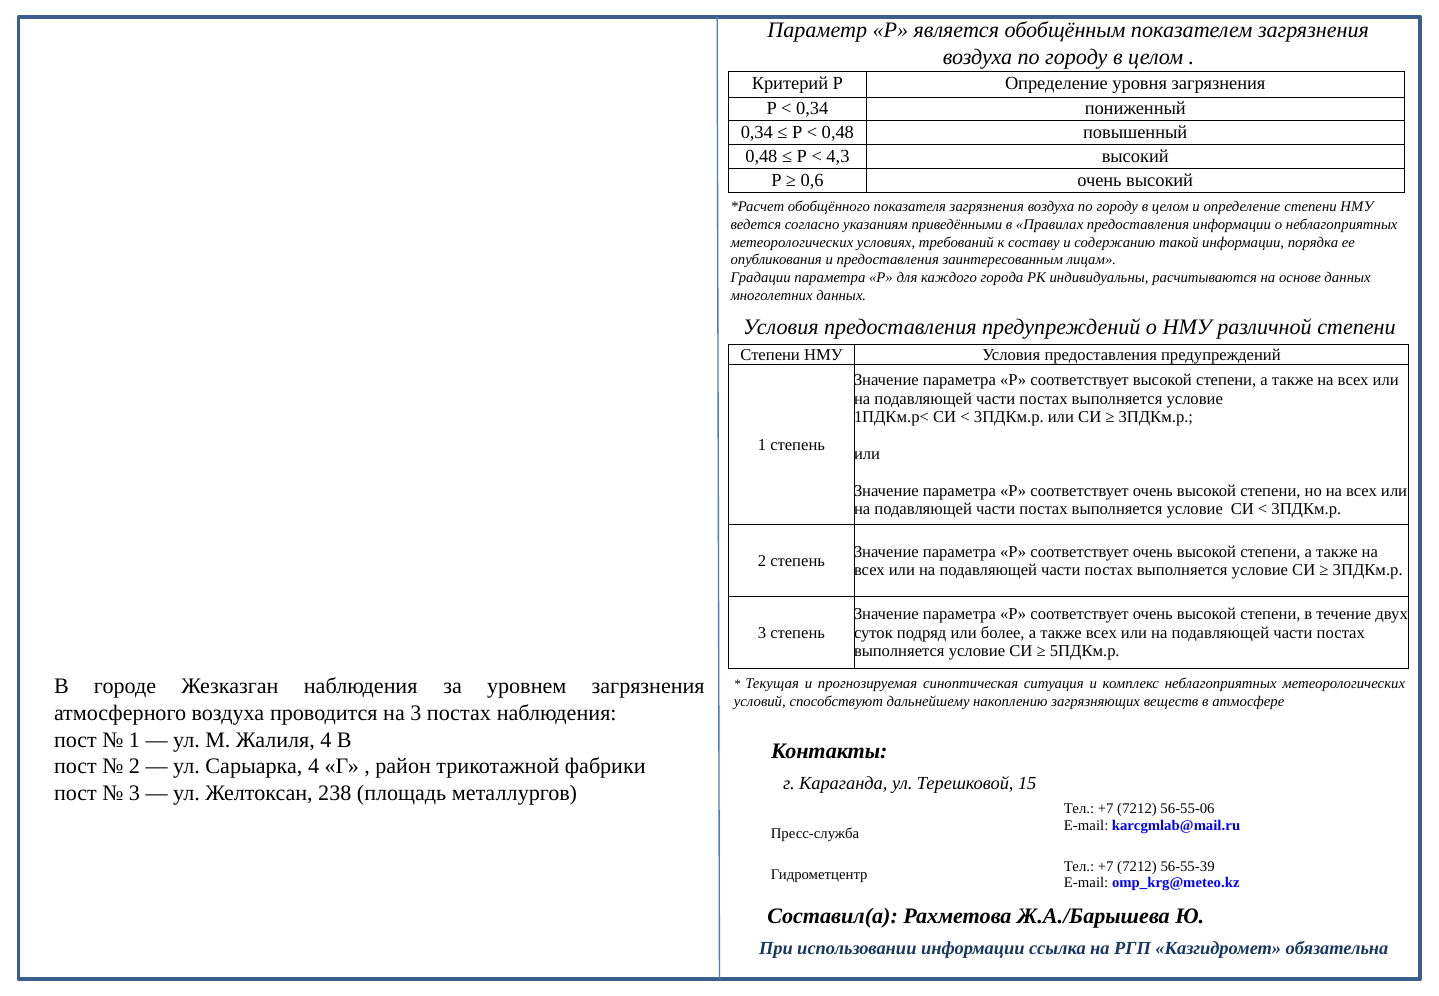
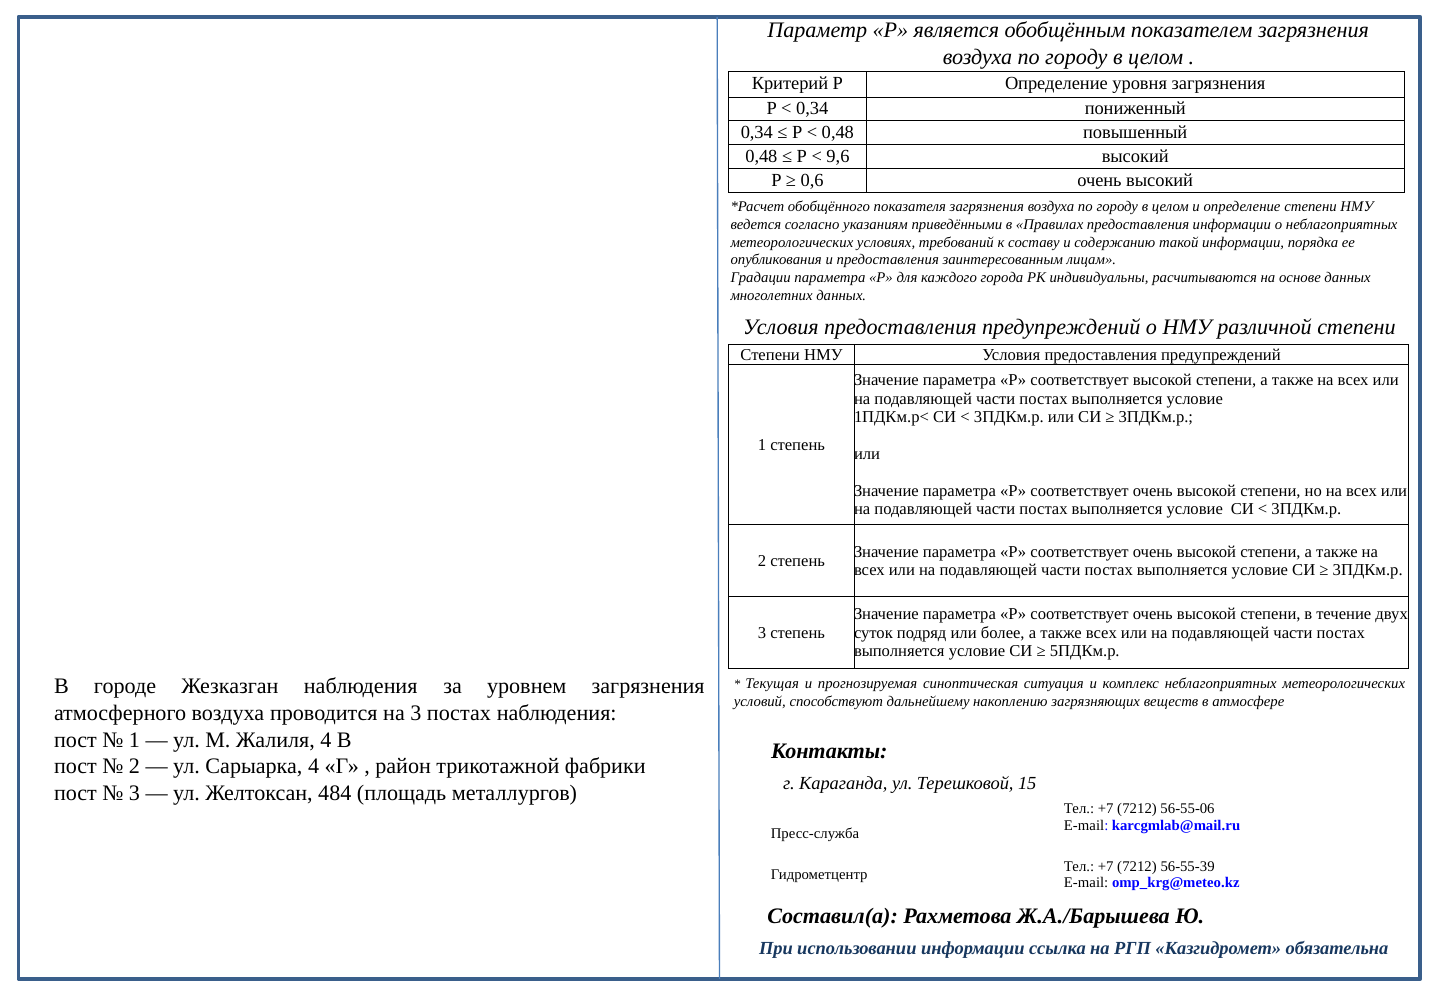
4,3: 4,3 -> 9,6 (838, 156)
238: 238 -> 484 (335, 793)
